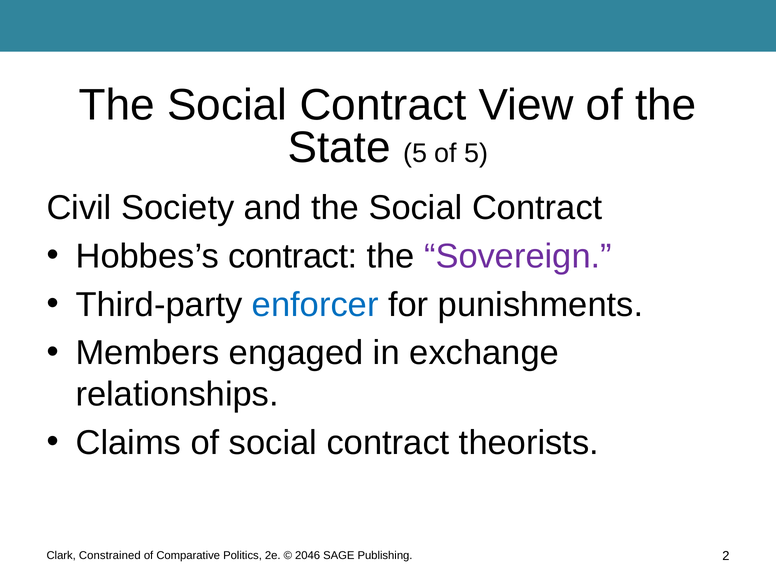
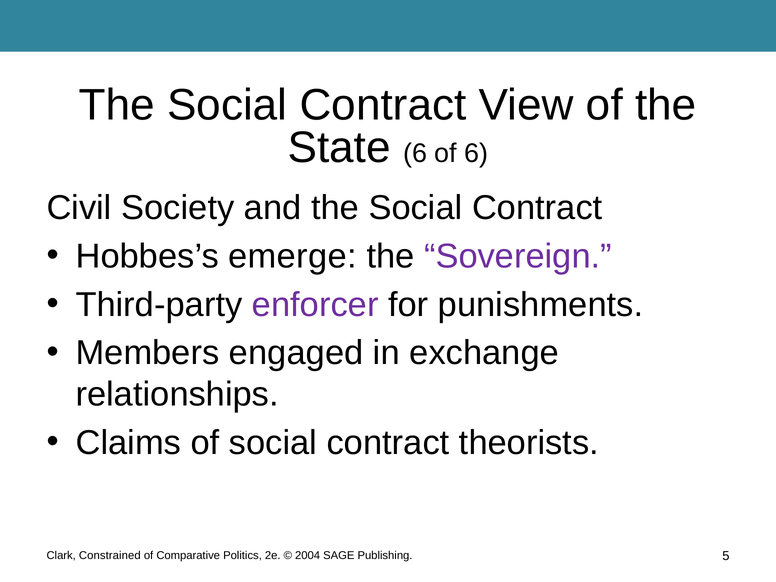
State 5: 5 -> 6 (415, 153)
of 5: 5 -> 6 (476, 153)
Hobbes’s contract: contract -> emerge (293, 256)
enforcer colour: blue -> purple (315, 305)
2046: 2046 -> 2004 (308, 556)
2: 2 -> 5 (726, 556)
